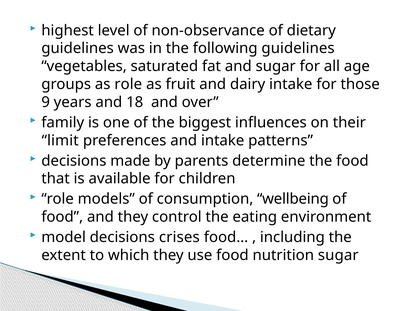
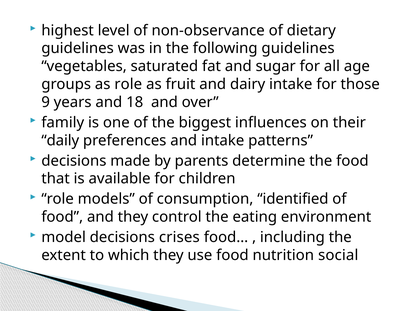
limit: limit -> daily (60, 140)
wellbeing: wellbeing -> identified (293, 199)
nutrition sugar: sugar -> social (338, 255)
